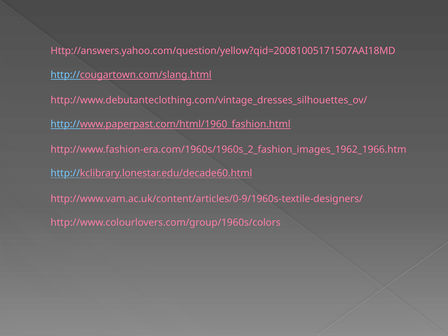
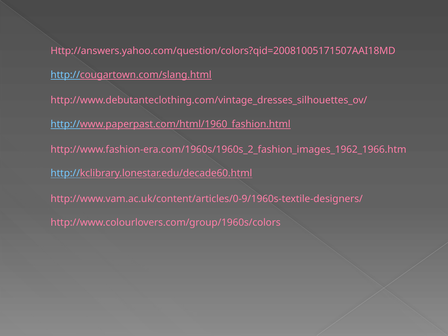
Http://answers.yahoo.com/question/yellow?qid=20081005171507AAI18MD: Http://answers.yahoo.com/question/yellow?qid=20081005171507AAI18MD -> Http://answers.yahoo.com/question/colors?qid=20081005171507AAI18MD (223, 51)
